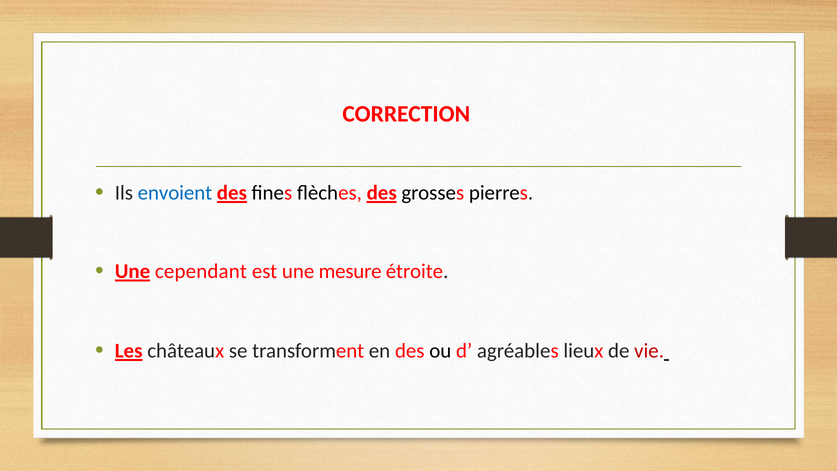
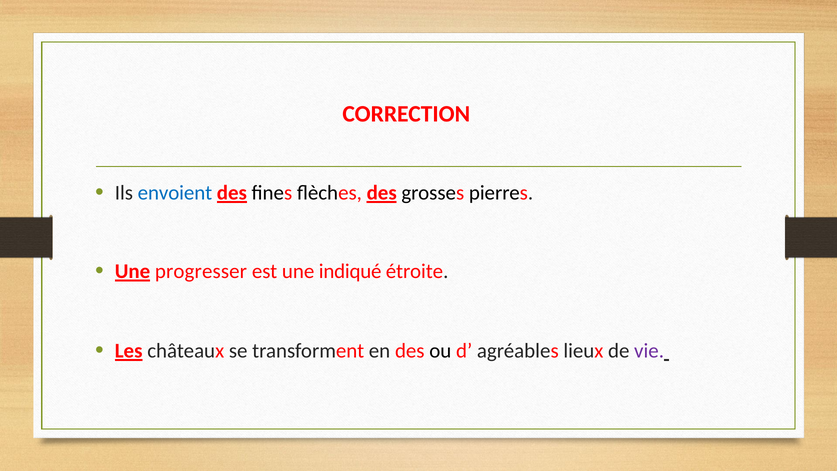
cependant: cependant -> progresser (201, 271)
mesure: mesure -> indiqué (350, 271)
vie colour: red -> purple (649, 351)
